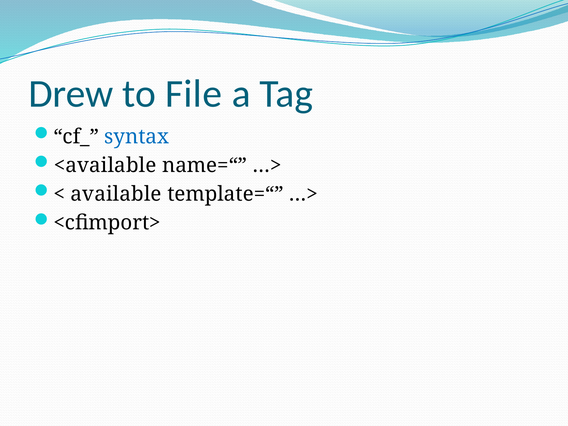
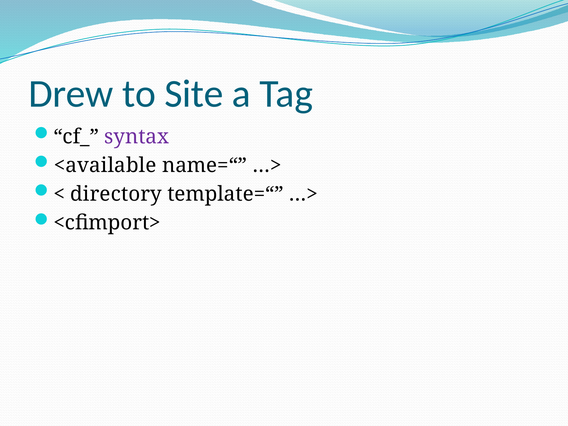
File: File -> Site (194, 94)
syntax colour: blue -> purple (137, 137)
available: available -> directory (116, 194)
